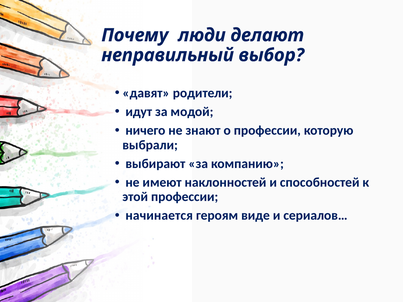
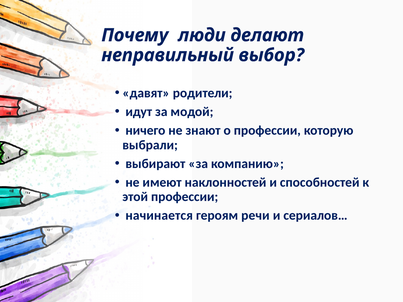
виде: виде -> речи (255, 216)
